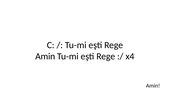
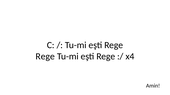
Amin: Amin -> Rege (45, 57)
